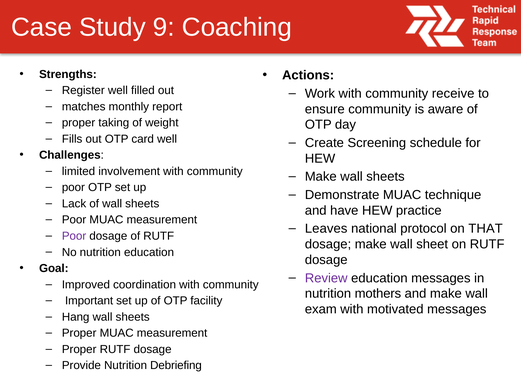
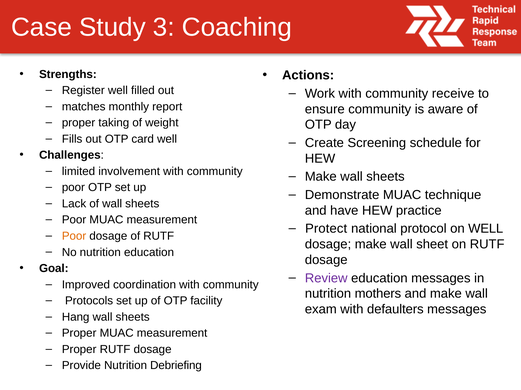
9: 9 -> 3 (164, 27)
Leaves: Leaves -> Protect (326, 229)
on THAT: THAT -> WELL (486, 229)
Poor colour: purple -> orange (74, 236)
Important: Important -> Protocols (89, 301)
motivated: motivated -> defaulters (395, 310)
